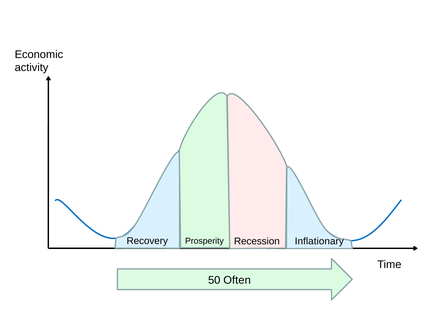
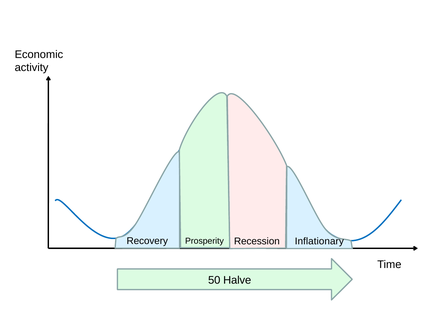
Often: Often -> Halve (237, 280)
